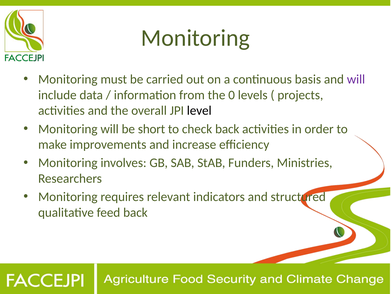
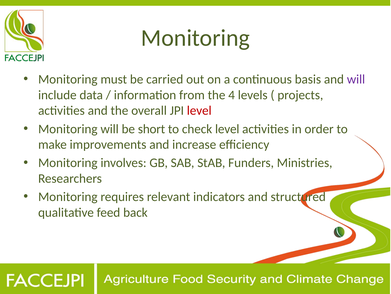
0: 0 -> 4 (232, 95)
level colour: black -> red (199, 110)
check back: back -> level (227, 129)
